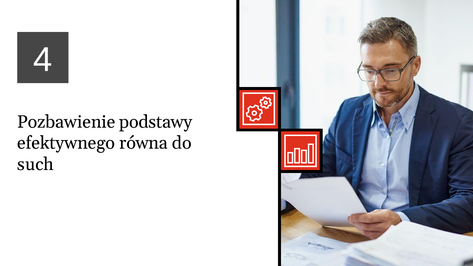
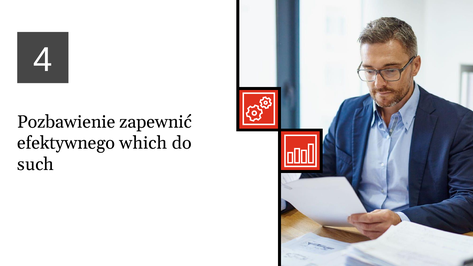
podstawy: podstawy -> zapewnić (156, 122)
równa: równa -> which (143, 143)
